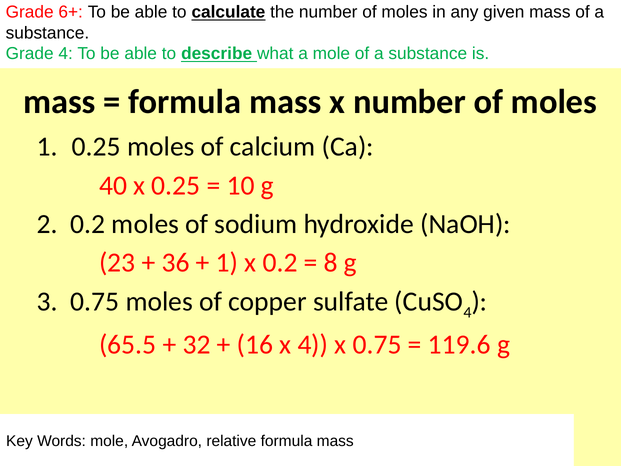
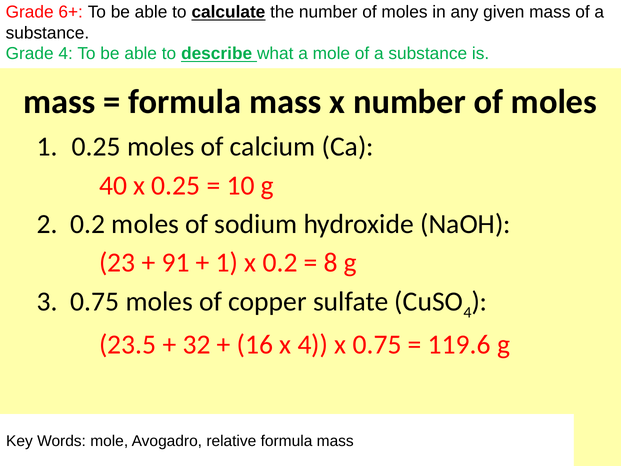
36: 36 -> 91 (176, 263)
65.5: 65.5 -> 23.5 (128, 345)
